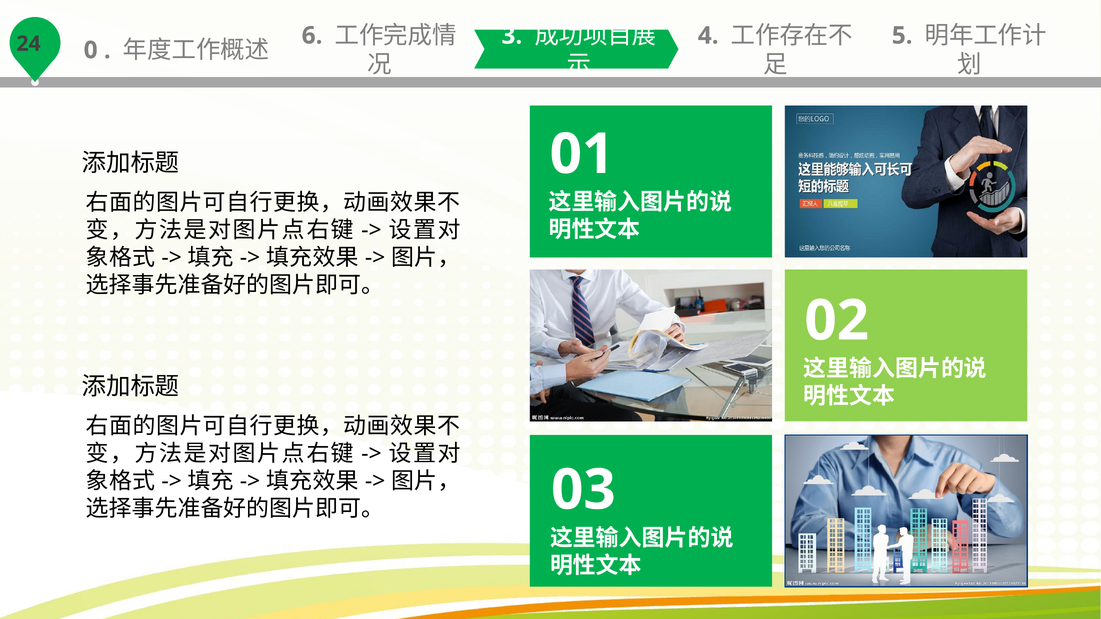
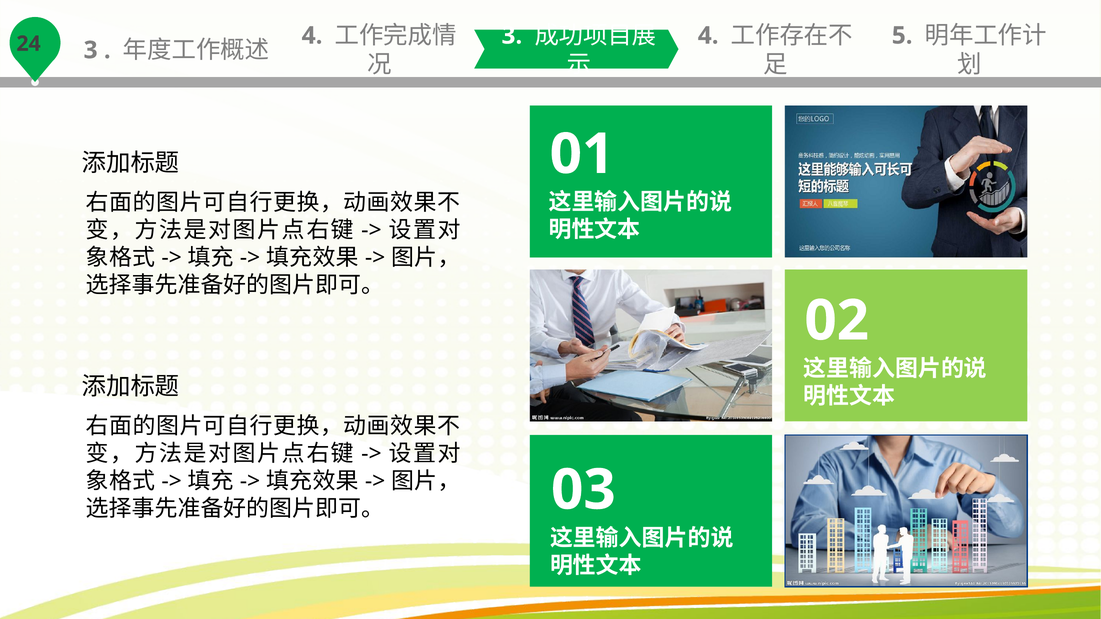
0: 0 -> 3 (91, 50)
6: 6 -> 4 (312, 36)
